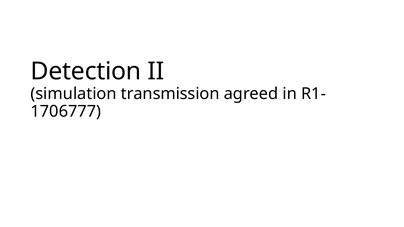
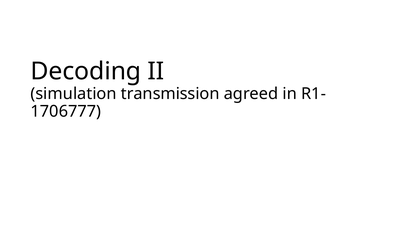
Detection: Detection -> Decoding (86, 71)
